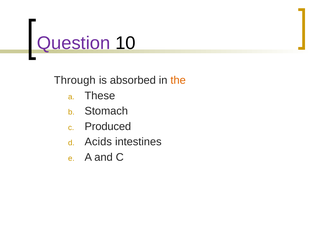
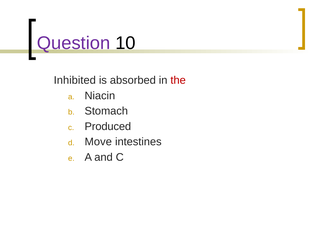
Through: Through -> Inhibited (75, 81)
the colour: orange -> red (178, 81)
These: These -> Niacin (100, 96)
Acids: Acids -> Move (98, 142)
